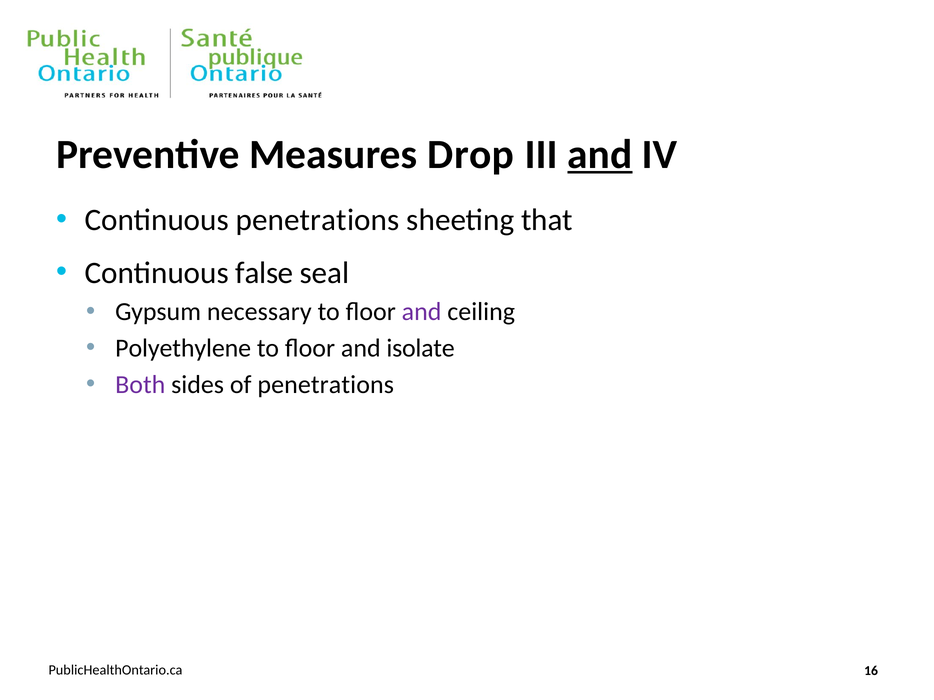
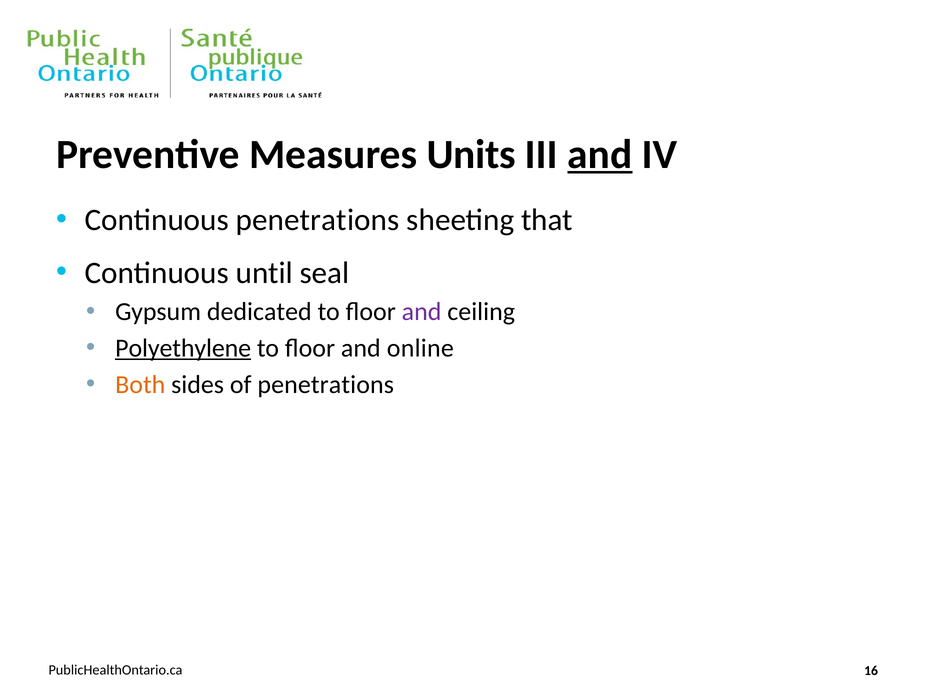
Drop: Drop -> Units (471, 155)
false: false -> until (264, 273)
necessary: necessary -> dedicated (259, 312)
Polyethylene underline: none -> present (183, 349)
isolate: isolate -> online (420, 349)
Both colour: purple -> orange (140, 385)
